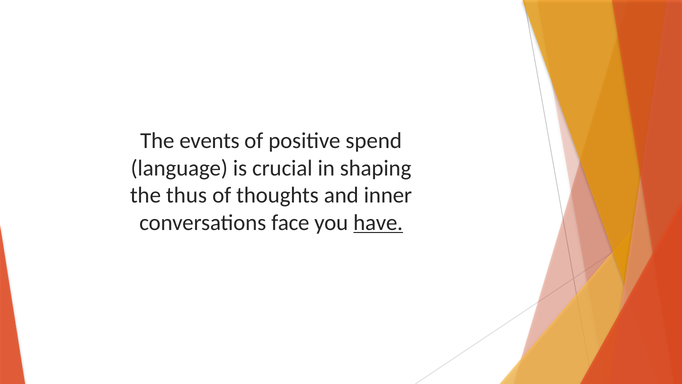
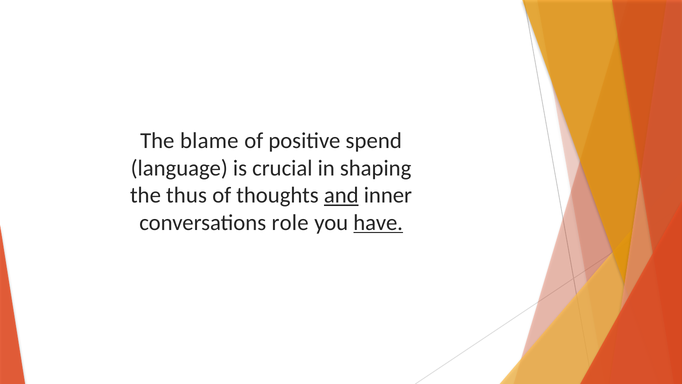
events: events -> blame (209, 141)
and underline: none -> present (341, 195)
face: face -> role (290, 222)
